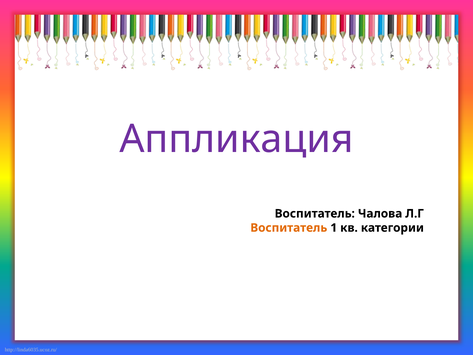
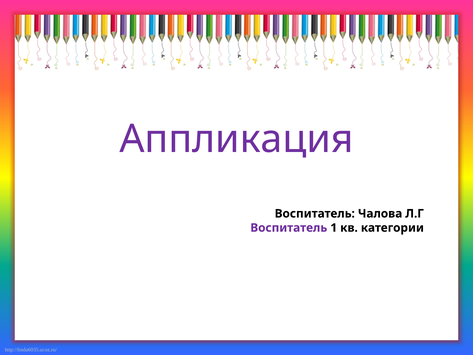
Воспитатель colour: orange -> purple (289, 228)
